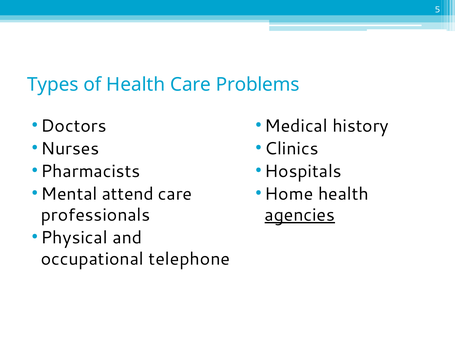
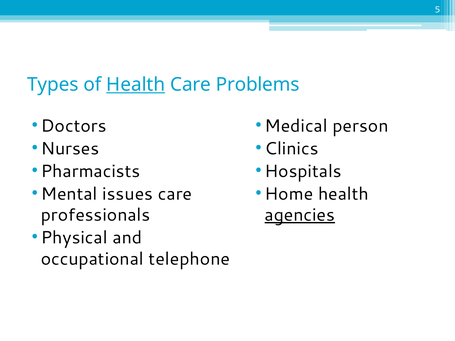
Health underline: none -> present (136, 85)
history: history -> person (361, 126)
attend: attend -> issues (128, 194)
